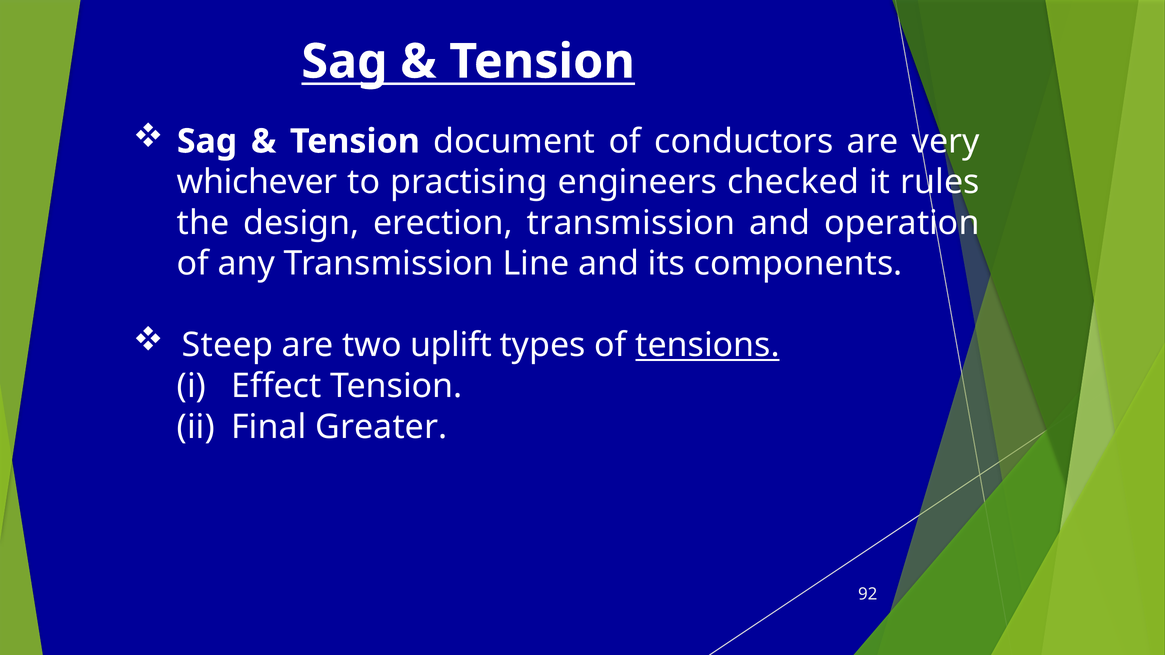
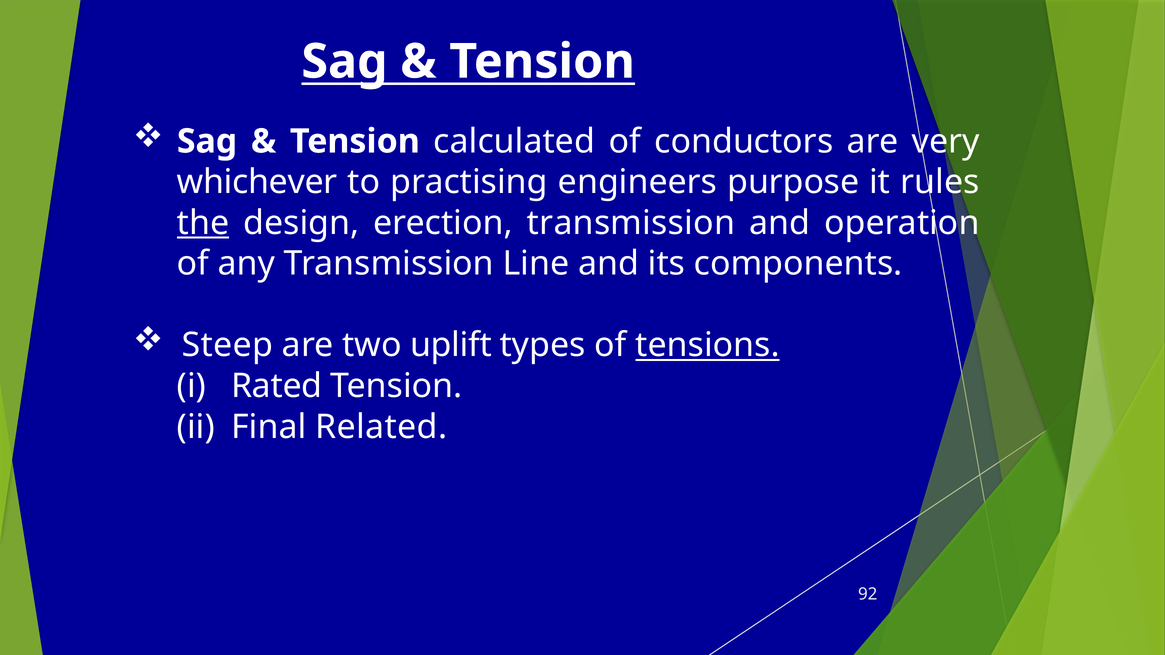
document: document -> calculated (514, 141)
checked: checked -> purpose (793, 182)
the underline: none -> present (203, 223)
Effect: Effect -> Rated (277, 386)
Greater: Greater -> Related (381, 427)
